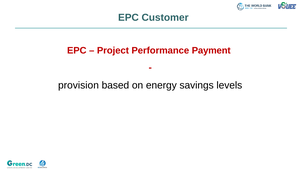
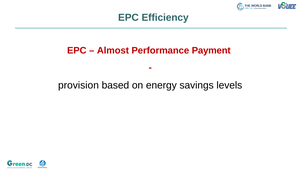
Customer: Customer -> Efficiency (165, 18)
Project: Project -> Almost (113, 50)
